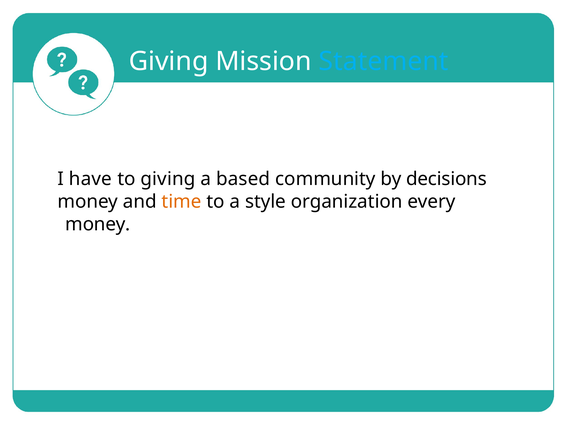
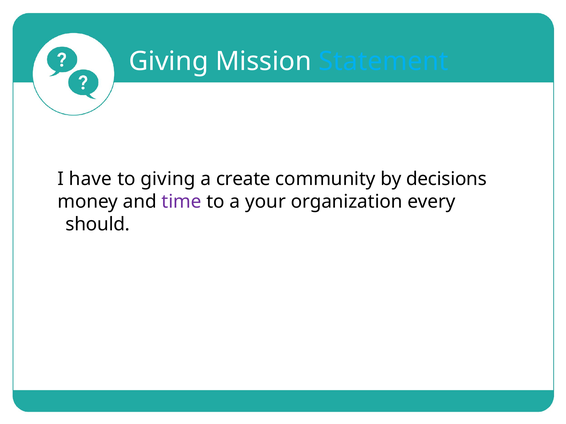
based: based -> create (243, 179)
time colour: orange -> purple (182, 202)
style: style -> your (265, 202)
money: money -> should (98, 225)
